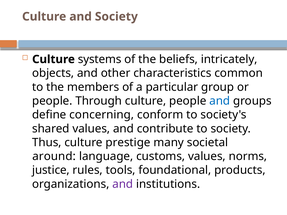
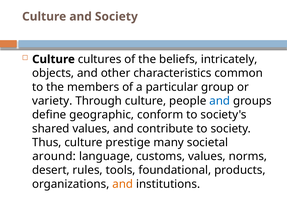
systems: systems -> cultures (100, 59)
people: people -> variety (52, 101)
concerning: concerning -> geographic (102, 115)
justice: justice -> desert (51, 170)
and colour: purple -> orange (123, 184)
